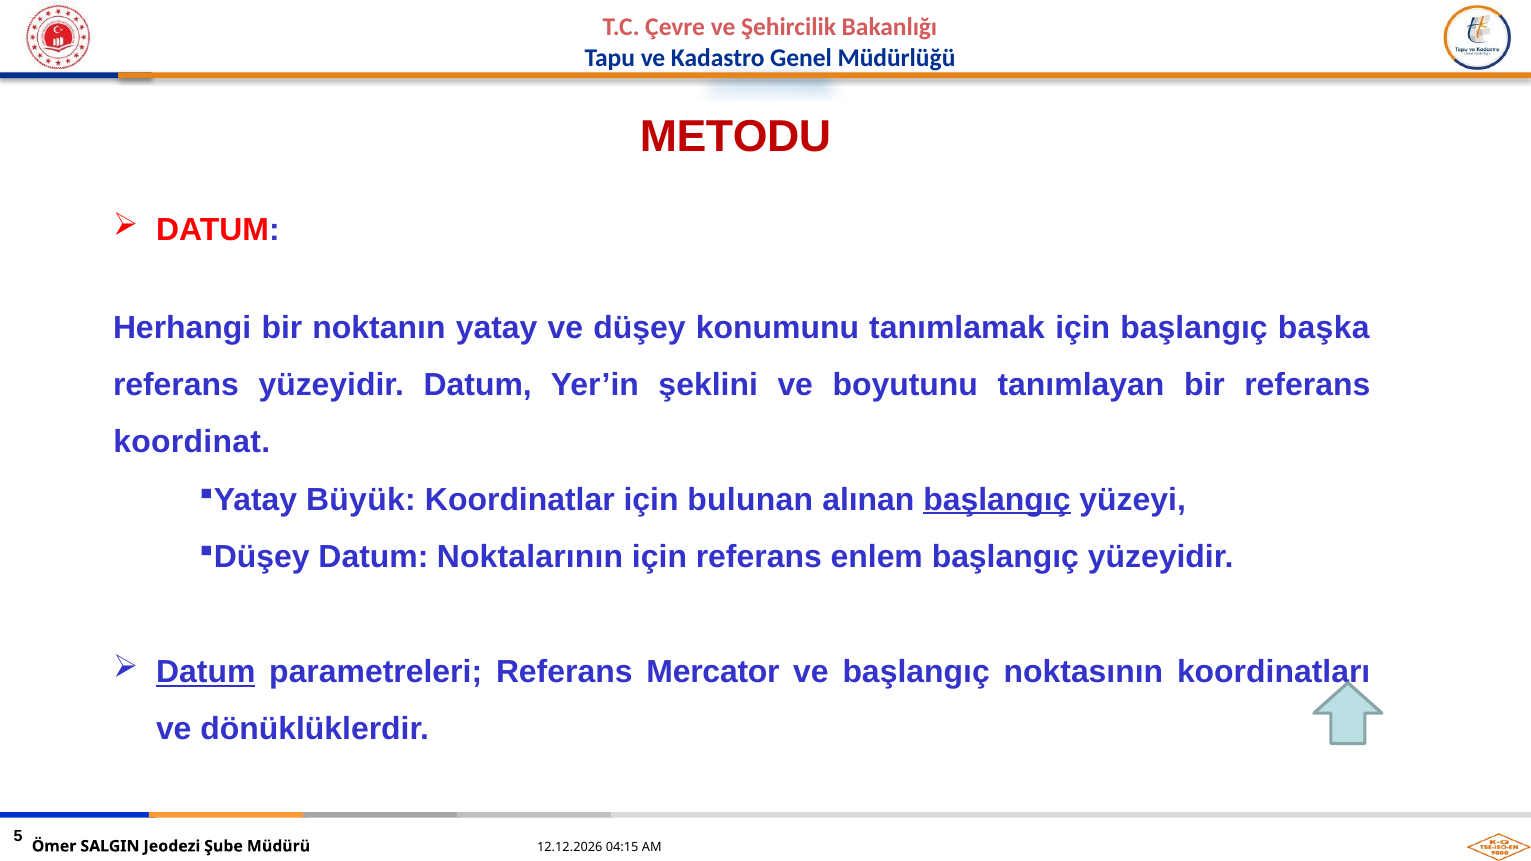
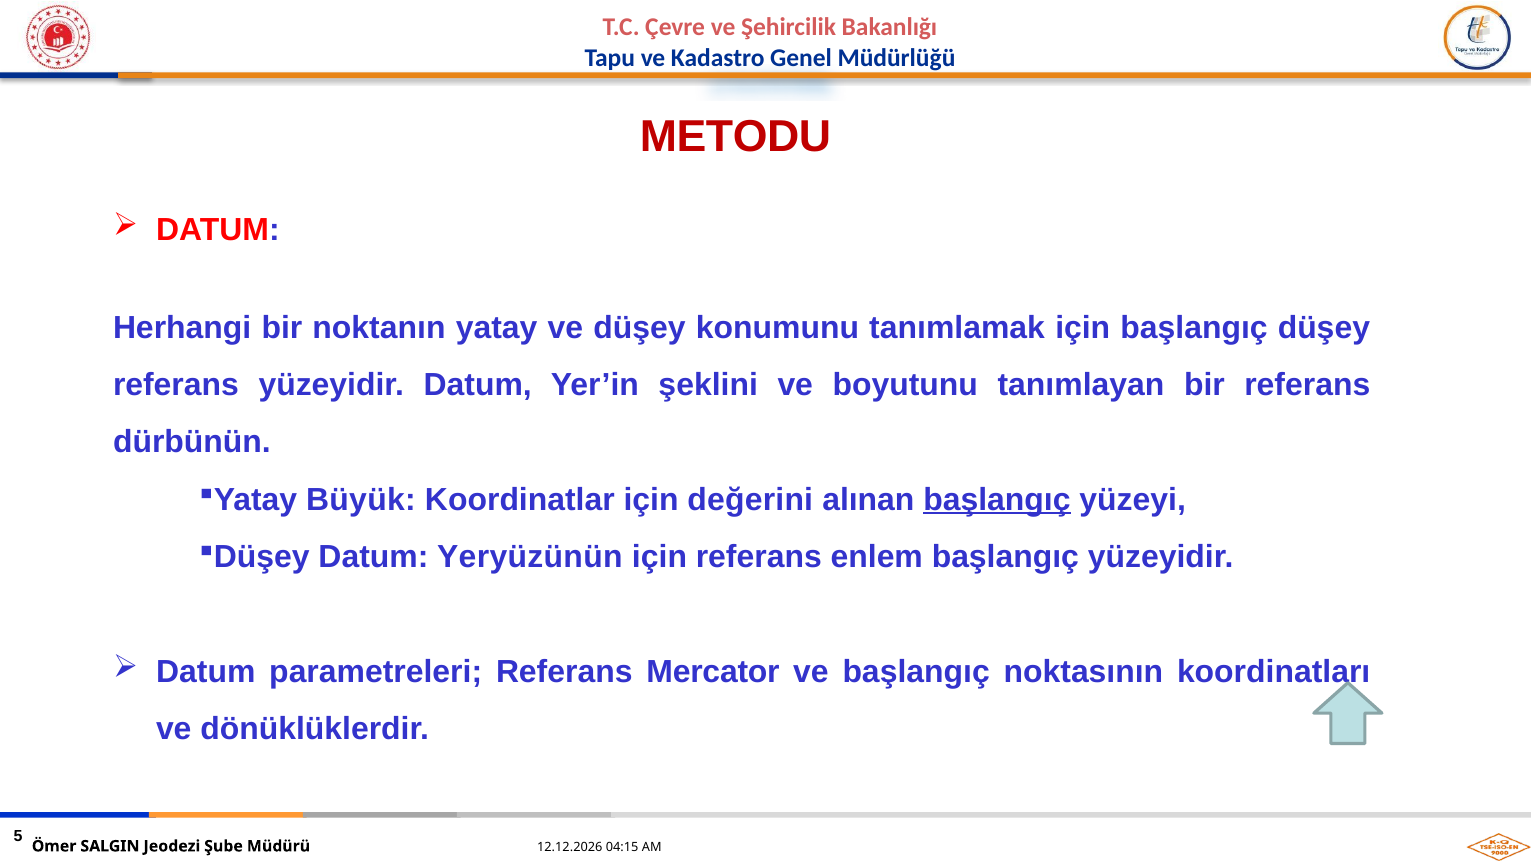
başlangıç başka: başka -> düşey (1324, 328)
koordinat: koordinat -> dürbünün (192, 442)
bulunan: bulunan -> değerini (750, 500)
Noktalarının: Noktalarının -> Yeryüzünün (530, 557)
Datum underline: present -> none (206, 672)
